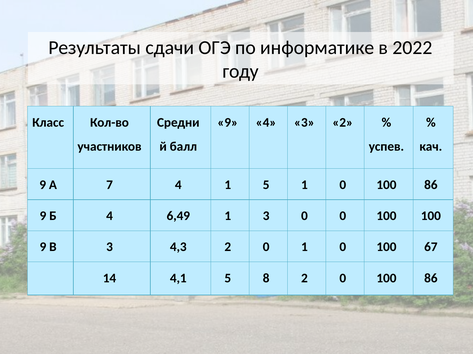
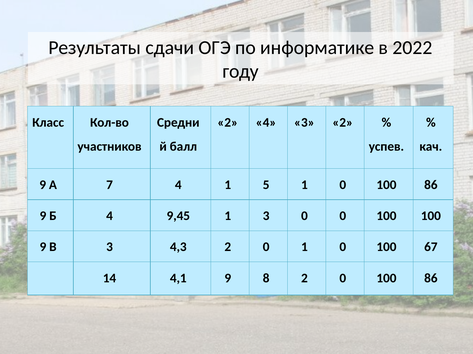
9: 9 -> 2 (228, 123)
6,49: 6,49 -> 9,45 (178, 216)
4,1 5: 5 -> 9 (228, 279)
